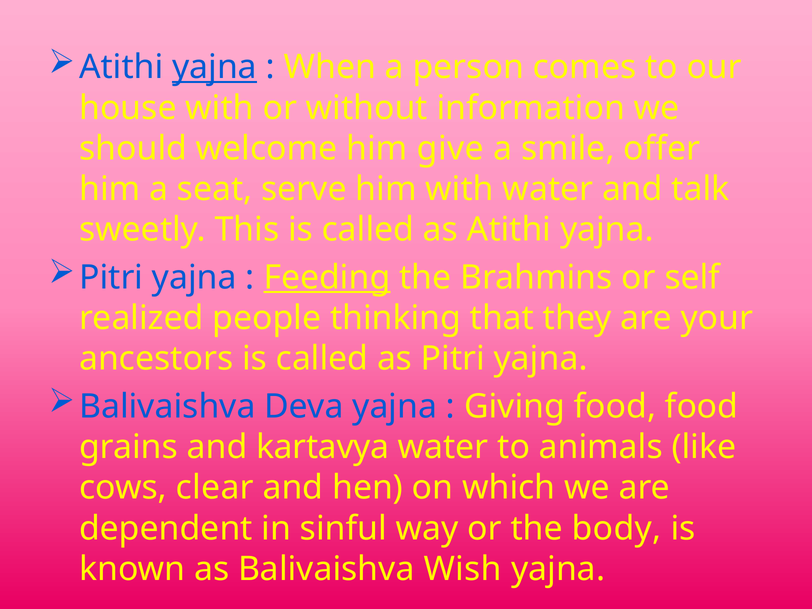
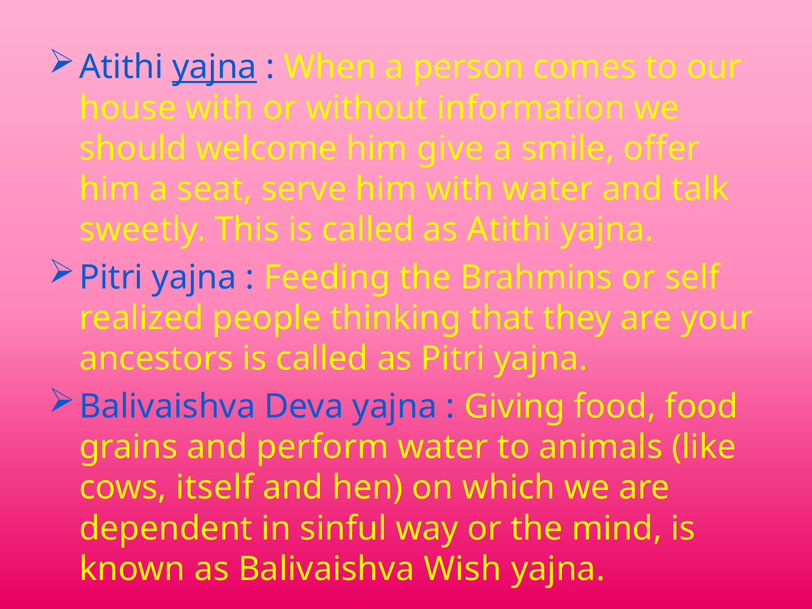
Feeding underline: present -> none (327, 278)
kartavya: kartavya -> perform (322, 447)
clear: clear -> itself (215, 488)
body: body -> mind (617, 528)
